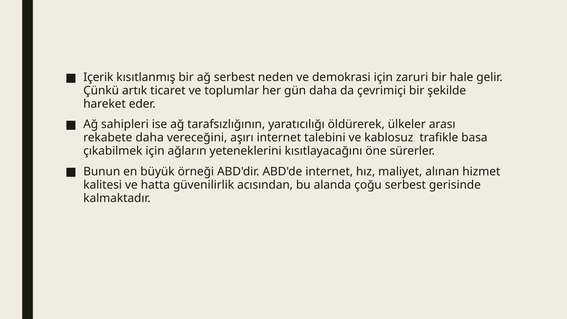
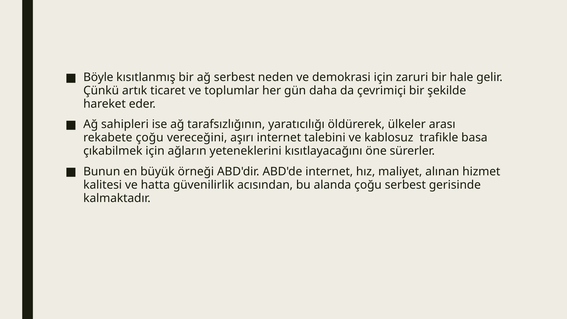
Içerik: Içerik -> Böyle (98, 77)
rekabete daha: daha -> çoğu (150, 138)
